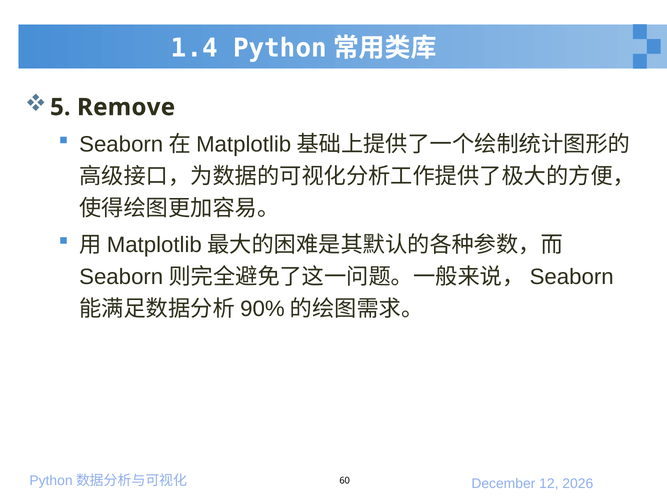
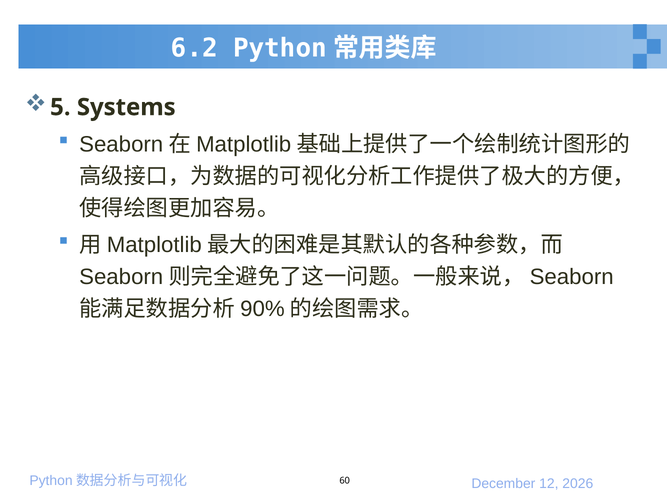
1.4: 1.4 -> 6.2 (194, 48)
Remove: Remove -> Systems (126, 107)
